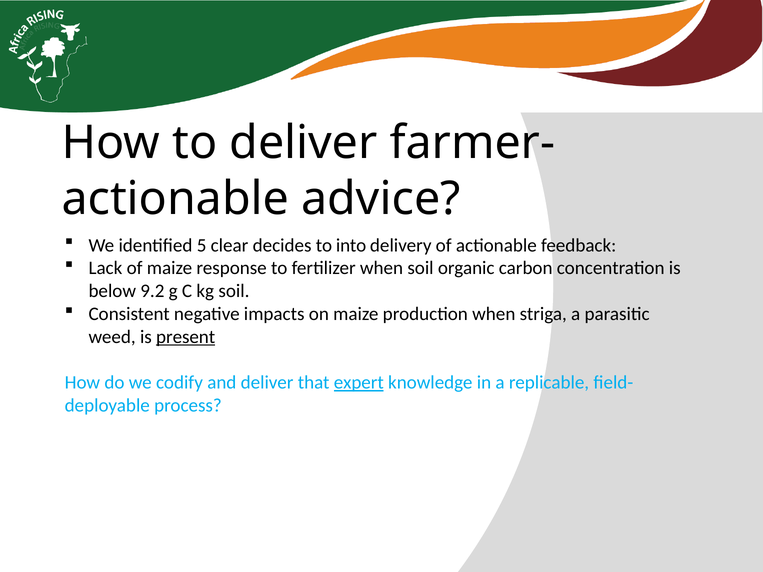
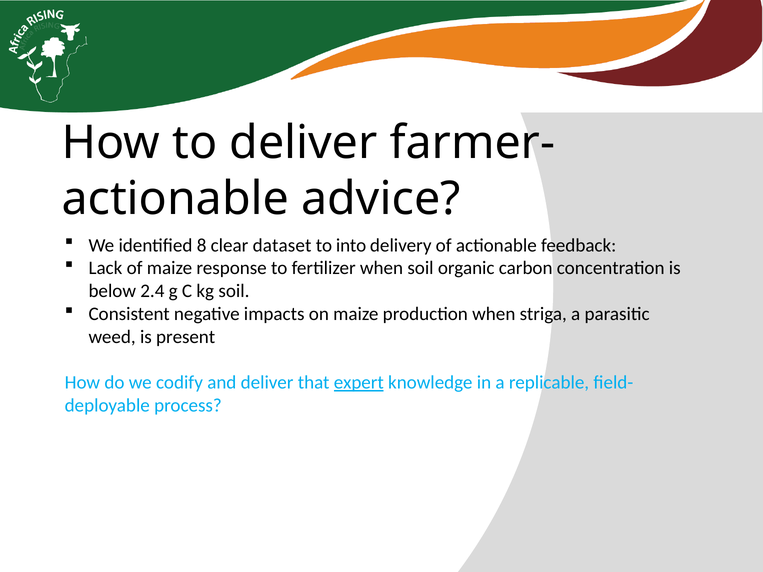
5: 5 -> 8 (202, 245)
decides: decides -> dataset (282, 245)
9.2: 9.2 -> 2.4 (152, 291)
present underline: present -> none (186, 337)
